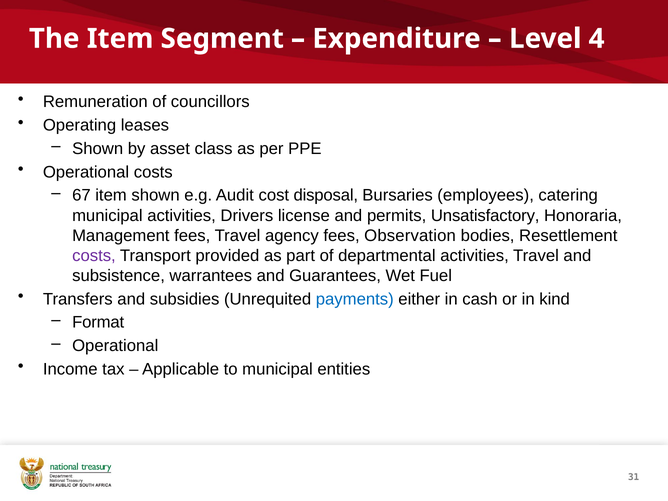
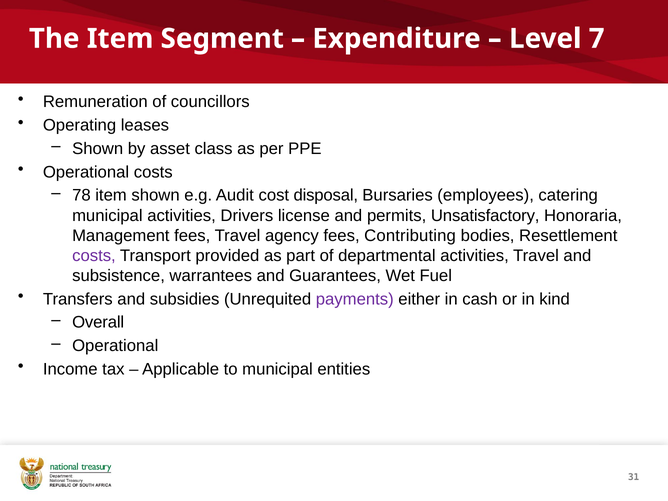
4: 4 -> 7 (597, 39)
67: 67 -> 78 (81, 195)
Observation: Observation -> Contributing (410, 236)
payments colour: blue -> purple (355, 299)
Format: Format -> Overall (98, 322)
